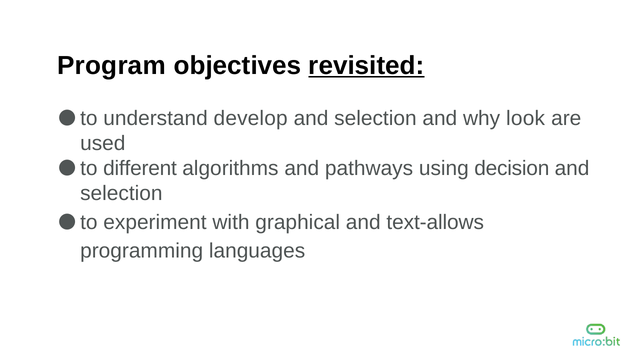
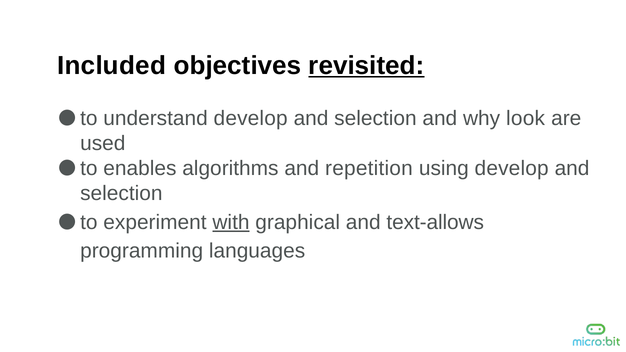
Program: Program -> Included (112, 66)
different: different -> enables (140, 169)
pathways: pathways -> repetition (369, 169)
using decision: decision -> develop (512, 169)
with underline: none -> present (231, 222)
